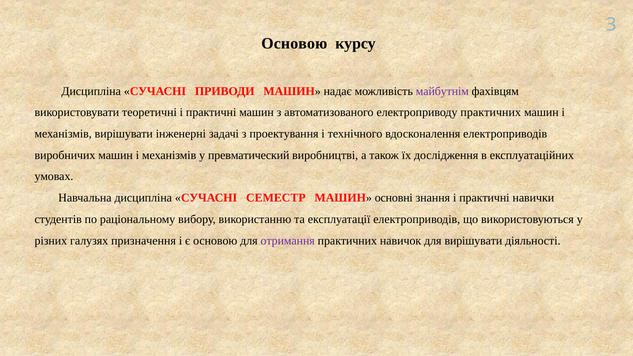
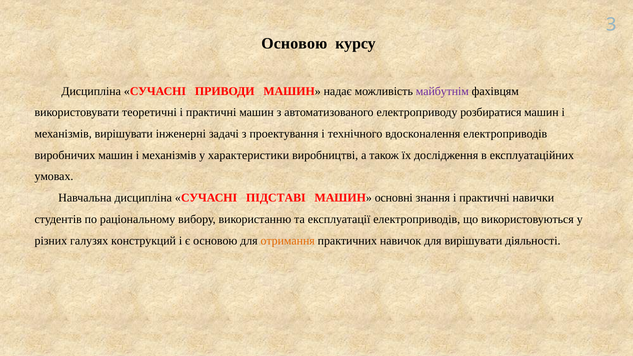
електроприводу практичних: практичних -> розбиратися (491, 112)
превматический: превматический -> характеристики (249, 155)
СЕМЕСТР: СЕМЕСТР -> ПІДСТАВІ (276, 198)
призначення: призначення -> конструкций (144, 241)
отримання colour: purple -> orange (288, 241)
